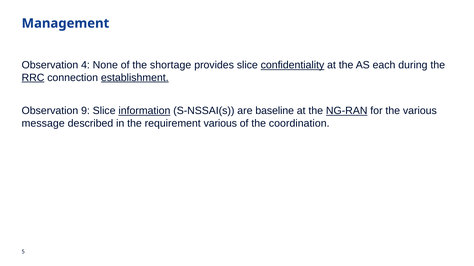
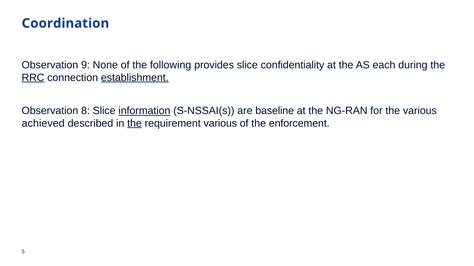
Management: Management -> Coordination (65, 23)
4: 4 -> 9 (86, 65)
shortage: shortage -> following (171, 65)
confidentiality underline: present -> none (293, 65)
9: 9 -> 8 (86, 111)
NG-RAN underline: present -> none (347, 111)
message: message -> achieved (43, 124)
the underline: none -> present (135, 124)
coordination: coordination -> enforcement (299, 124)
